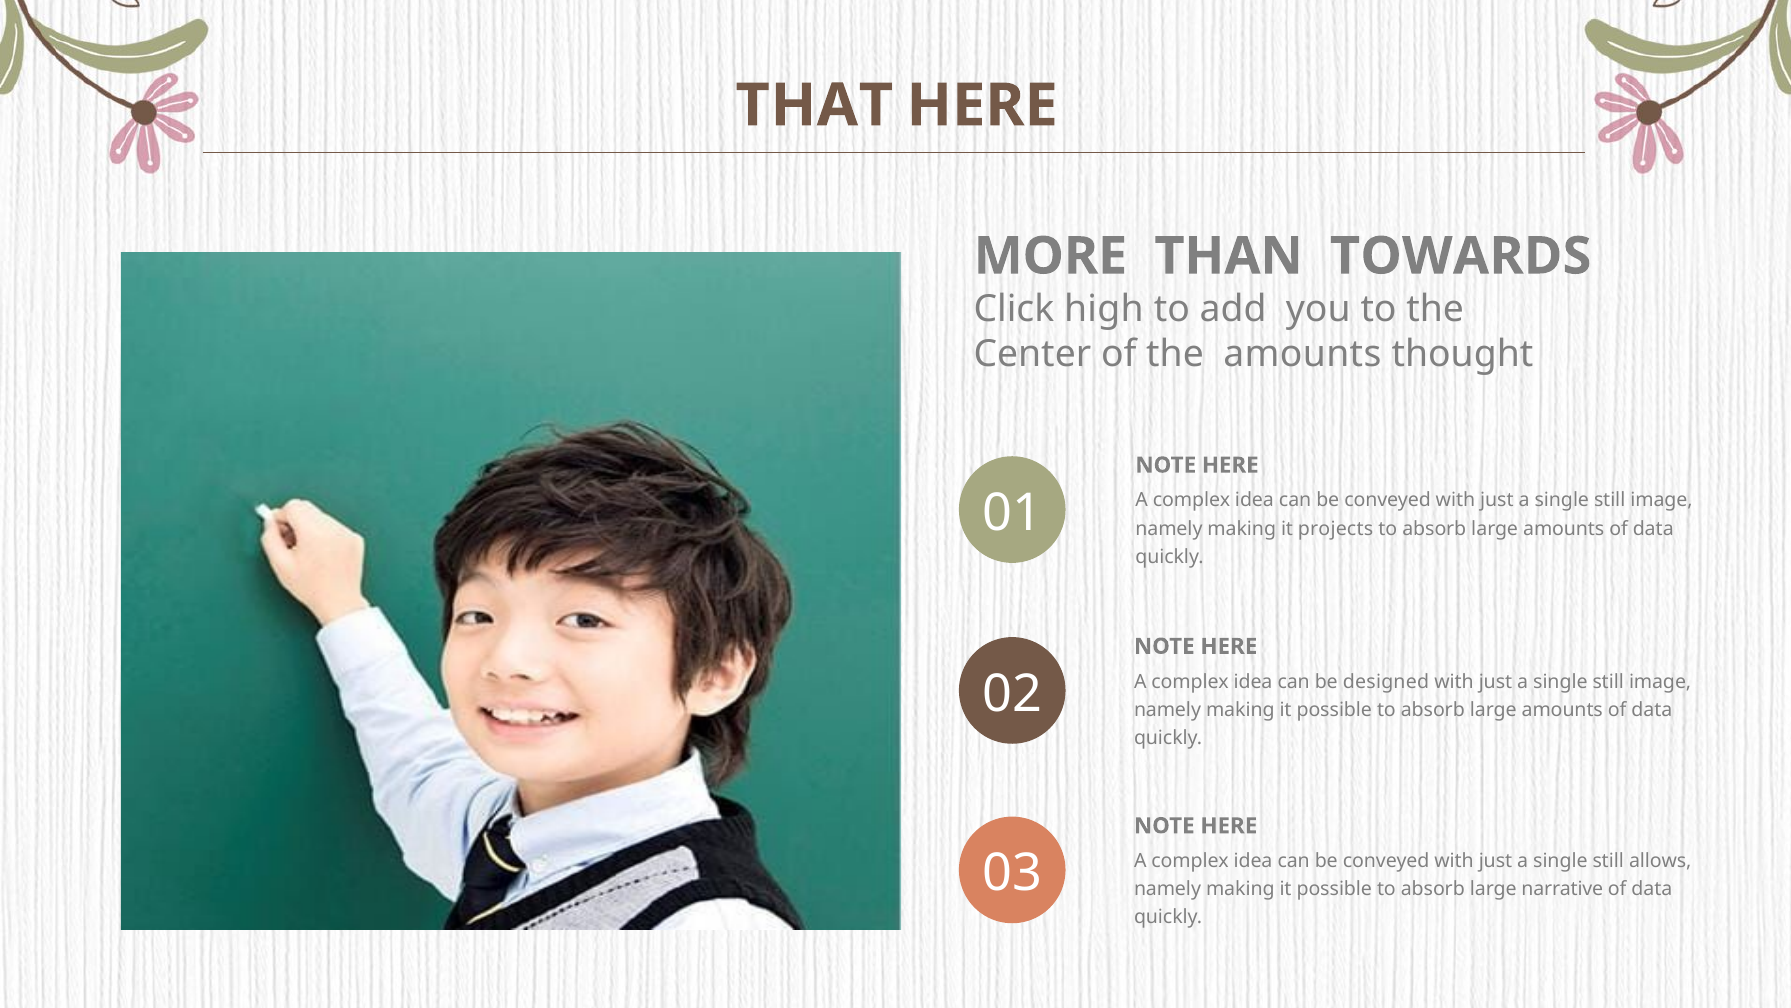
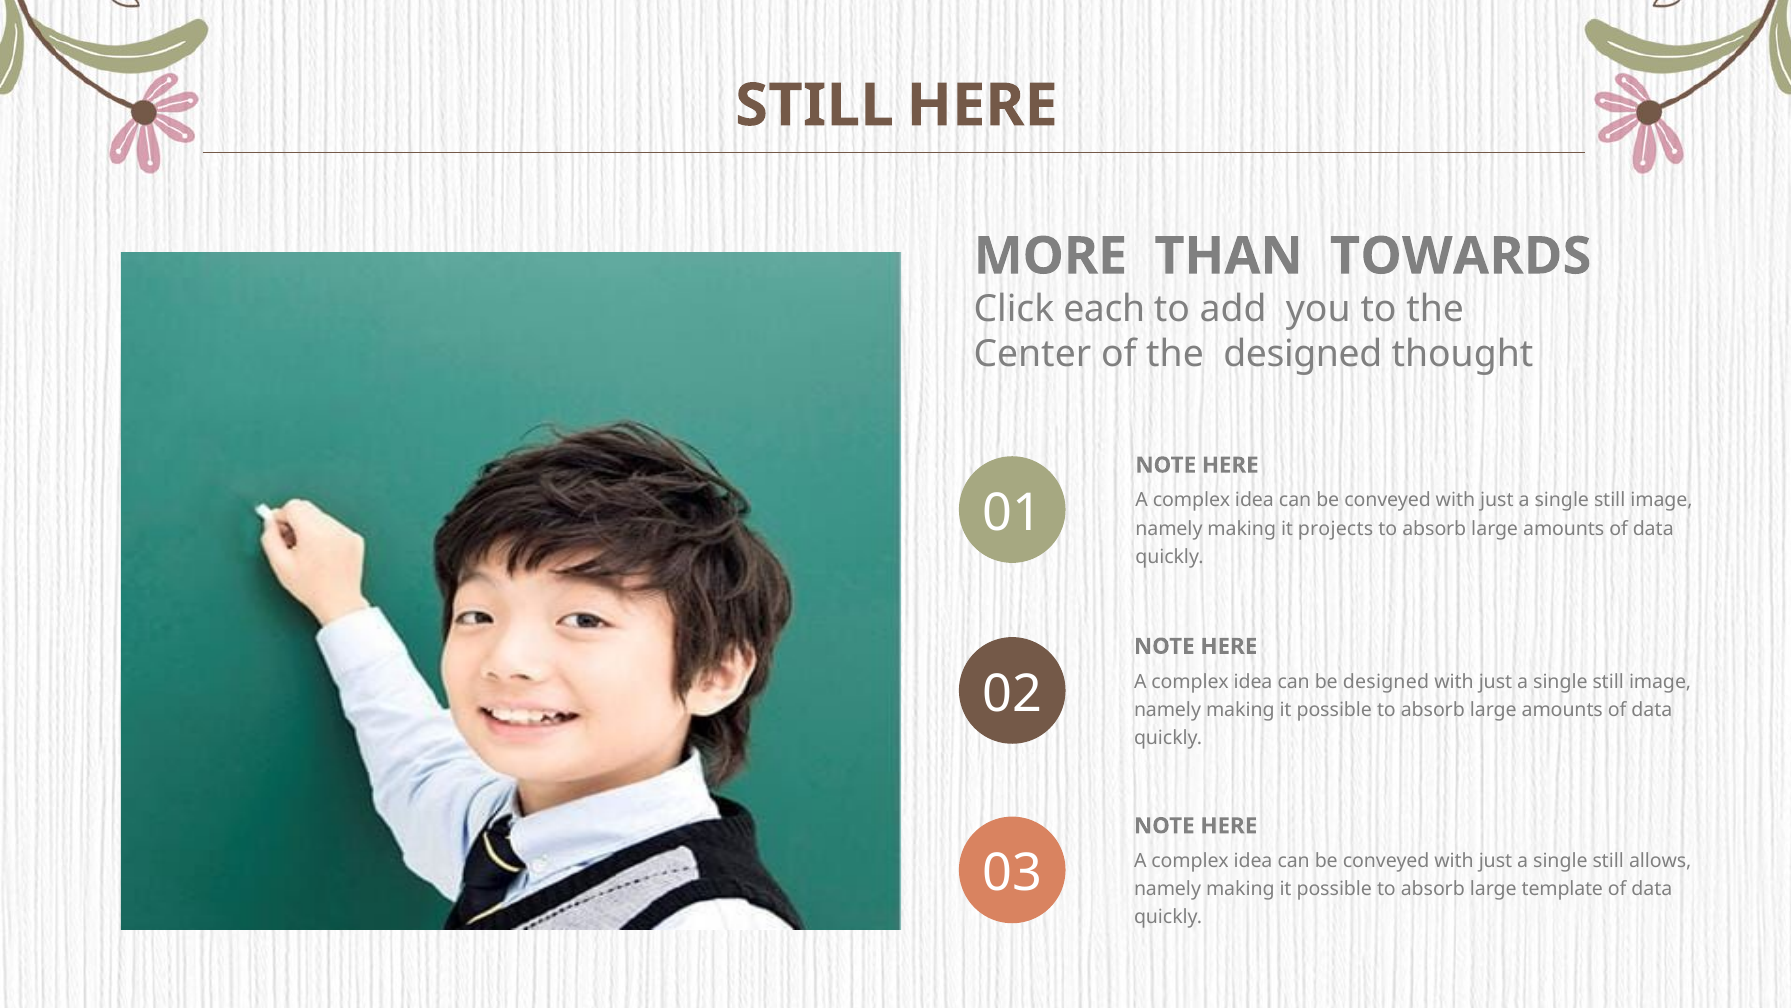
THAT: THAT -> STILL (814, 106)
high: high -> each (1104, 309)
the amounts: amounts -> designed (1303, 354)
narrative: narrative -> template (1562, 889)
